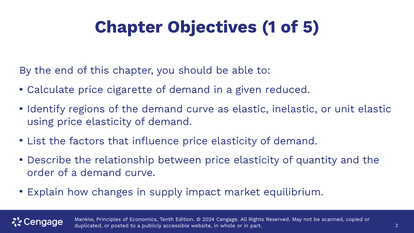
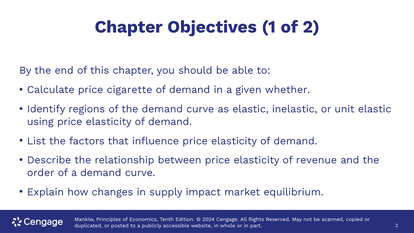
of 5: 5 -> 2 (311, 27)
reduced: reduced -> whether (288, 90)
quantity: quantity -> revenue (316, 160)
